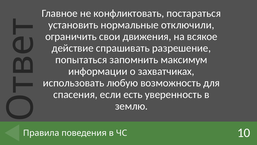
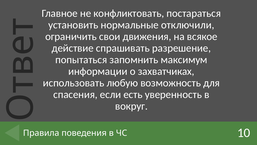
землю: землю -> вокруг (131, 106)
